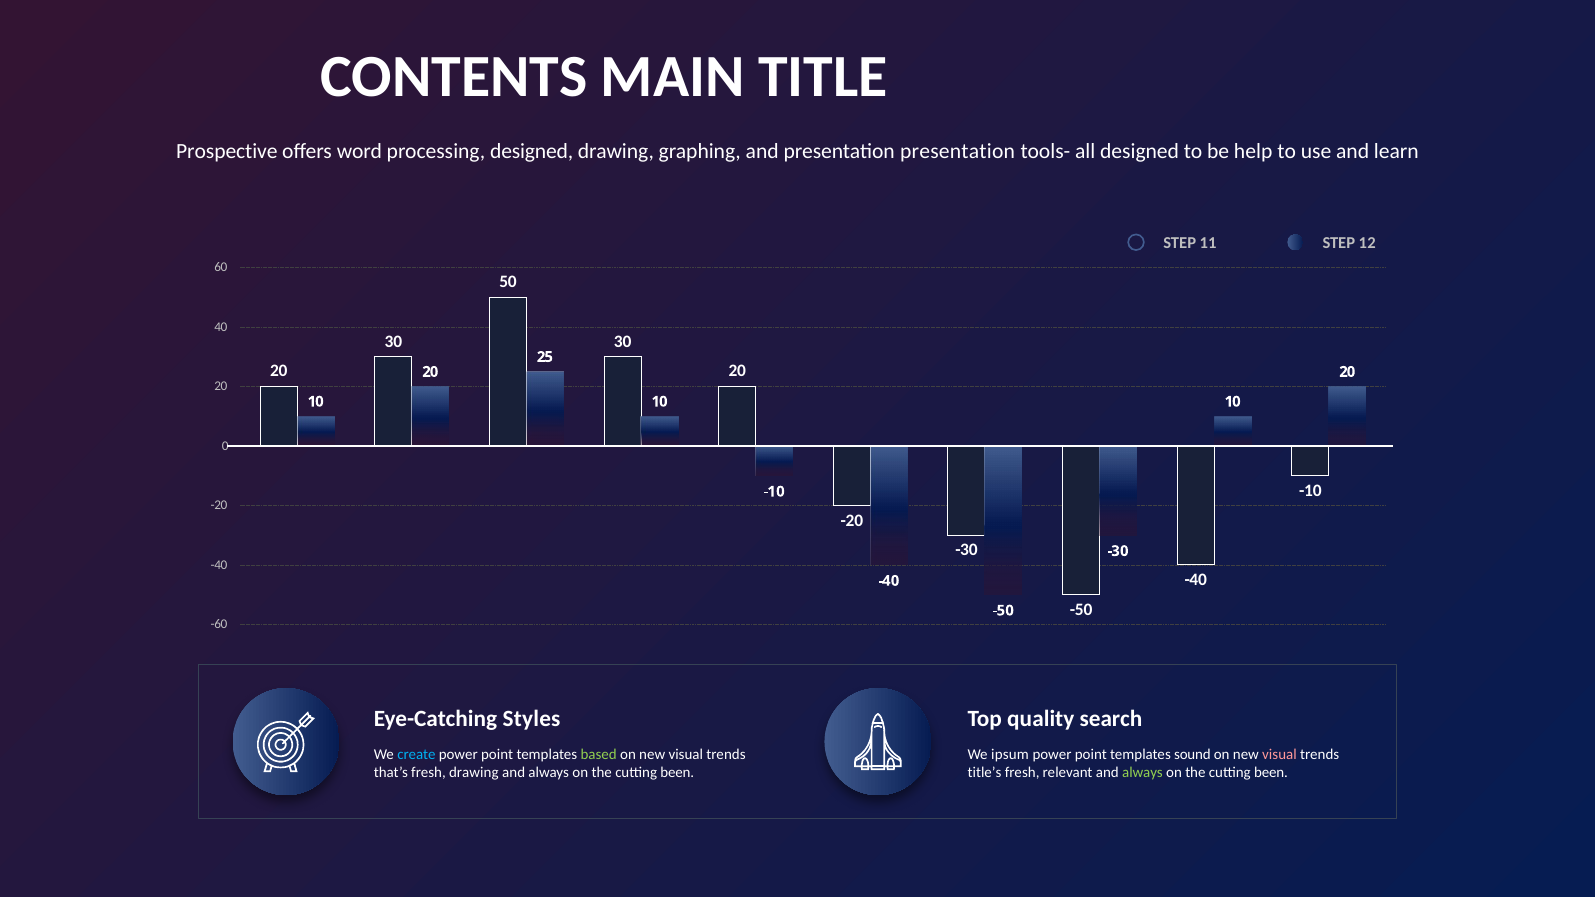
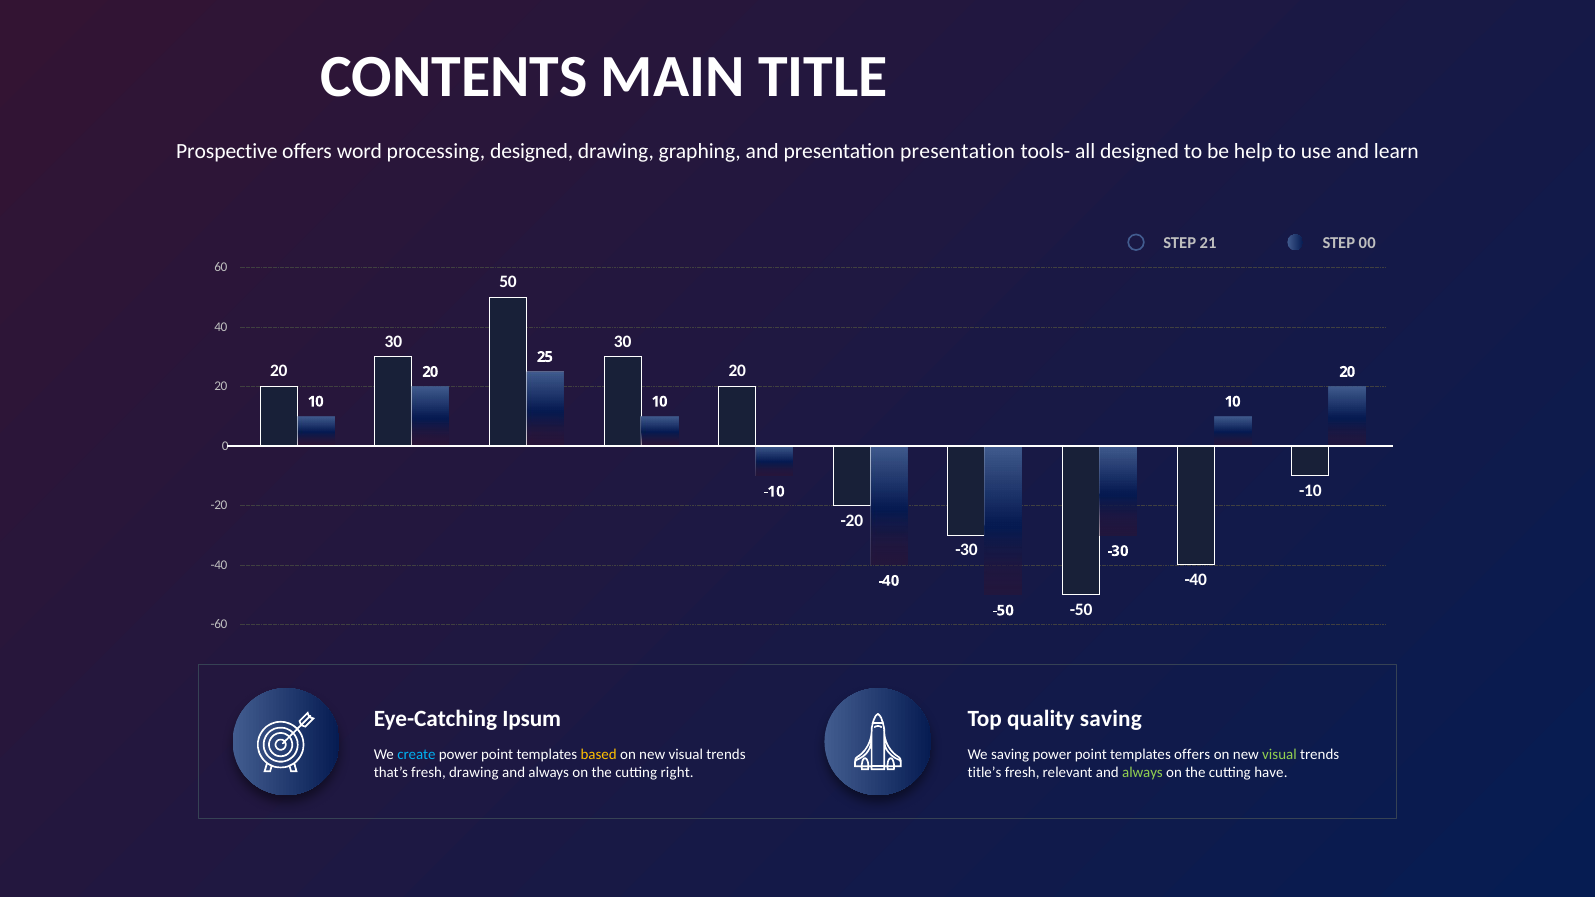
11: 11 -> 21 (1208, 243)
12: 12 -> 00 (1367, 243)
Styles: Styles -> Ipsum (532, 719)
quality search: search -> saving (1111, 719)
based colour: light green -> yellow (599, 754)
We ipsum: ipsum -> saving (1010, 754)
templates sound: sound -> offers (1192, 754)
visual colour: pink -> light green (1279, 754)
been: been -> right (677, 772)
been: been -> have (1271, 772)
